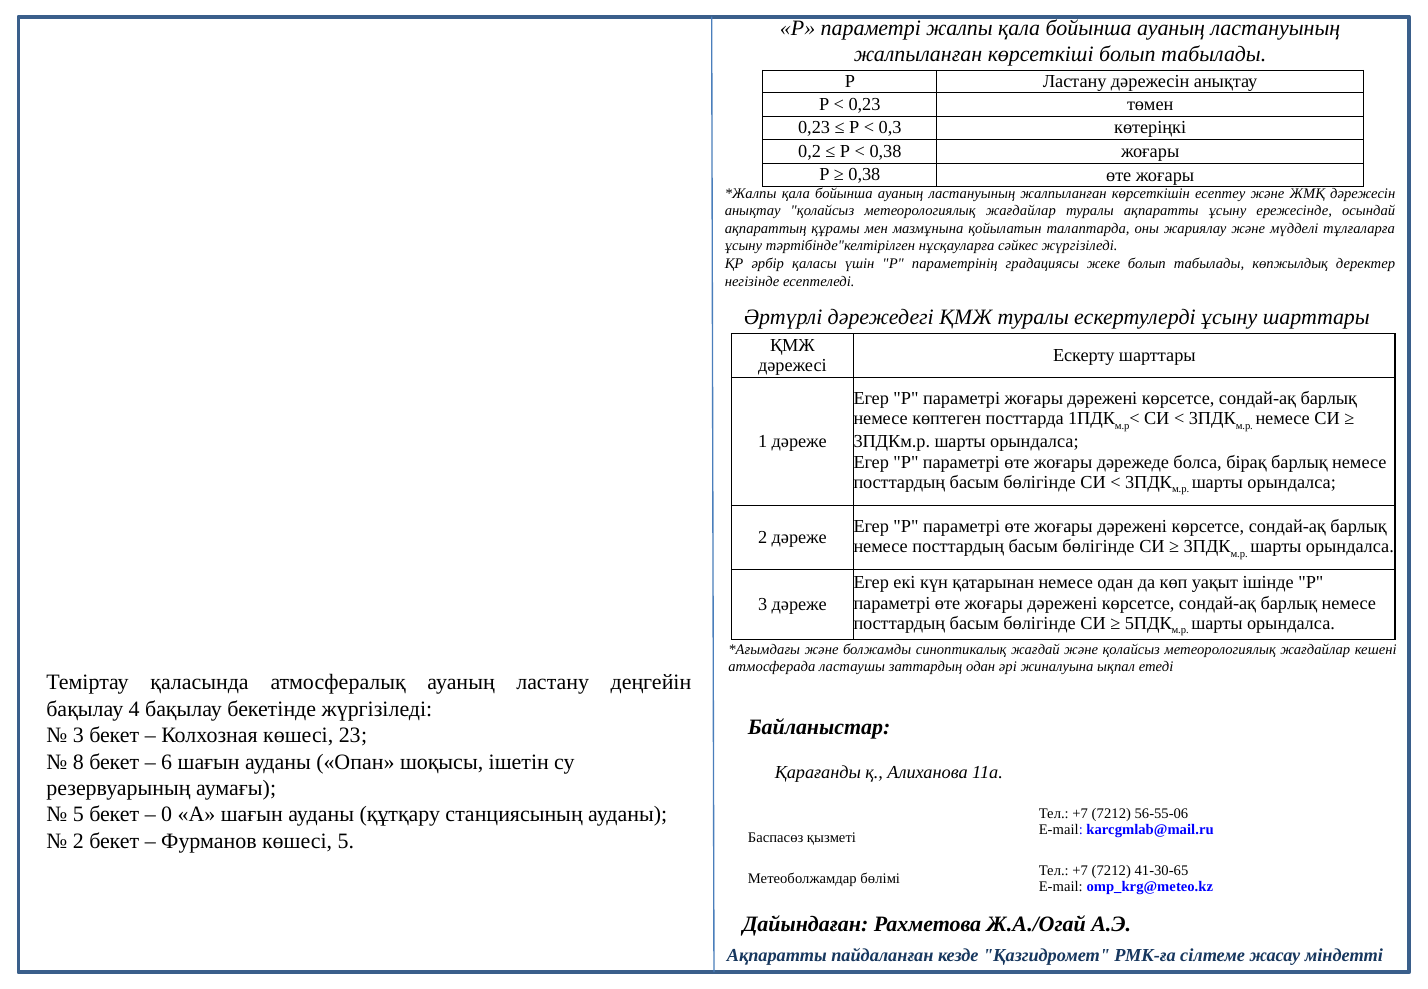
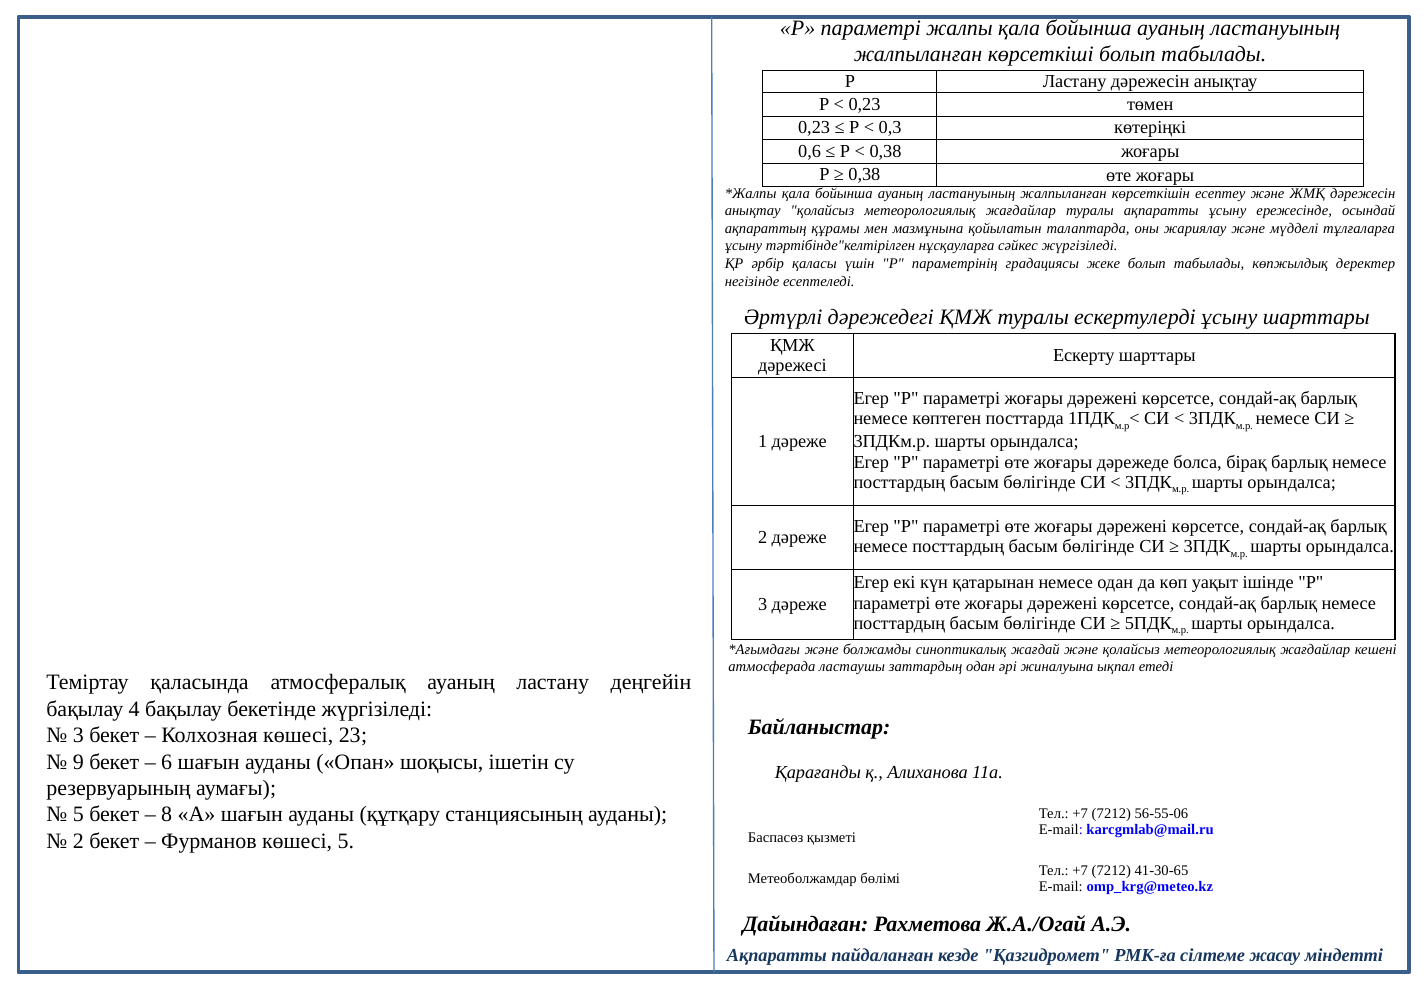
0,2: 0,2 -> 0,6 (810, 151)
8: 8 -> 9 (78, 762)
0: 0 -> 8 (167, 814)
